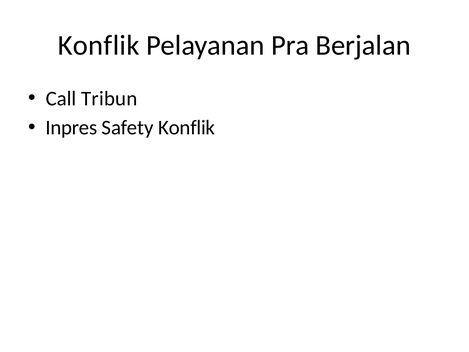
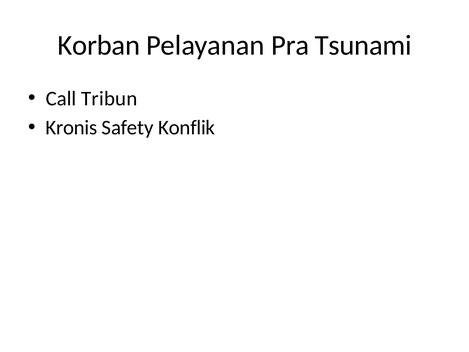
Konflik: Konflik -> Korban (99, 45)
Berjalan: Berjalan -> Tsunami (363, 45)
Inpres: Inpres -> Kronis (71, 128)
